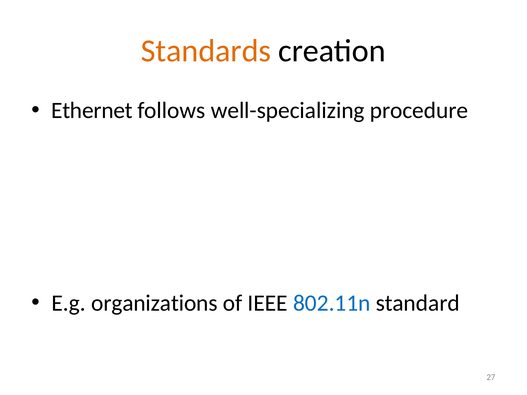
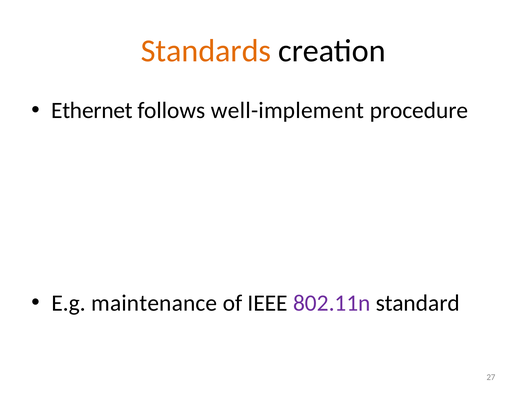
well-specializing: well-specializing -> well-implement (288, 111)
organizations: organizations -> maintenance (154, 303)
802.11n colour: blue -> purple (332, 303)
